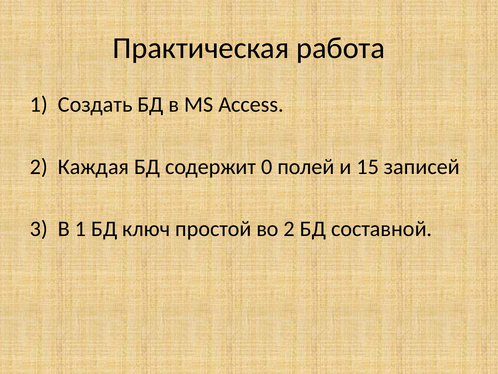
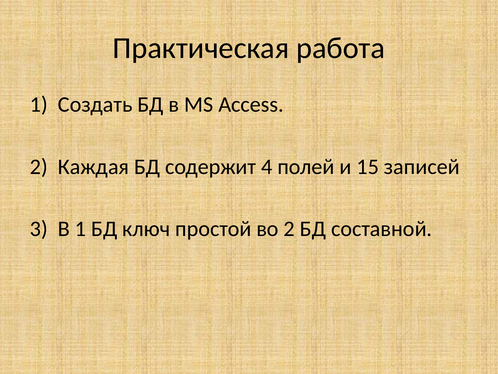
0: 0 -> 4 (267, 166)
